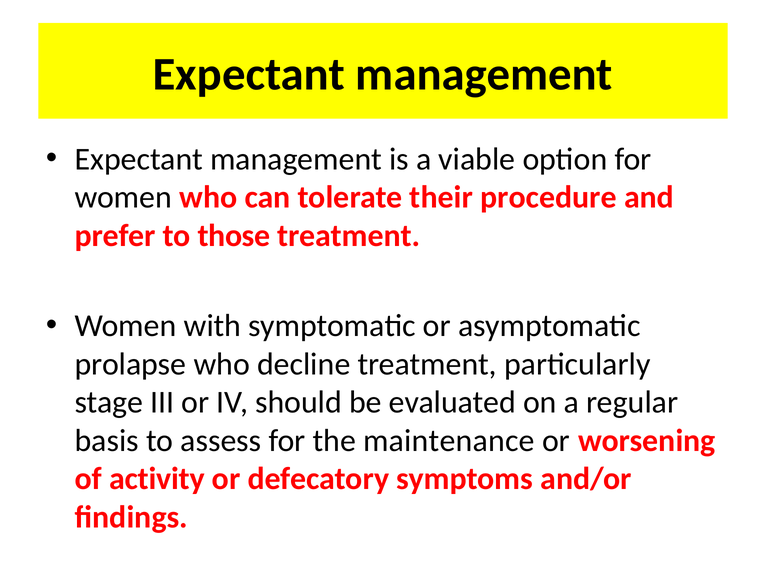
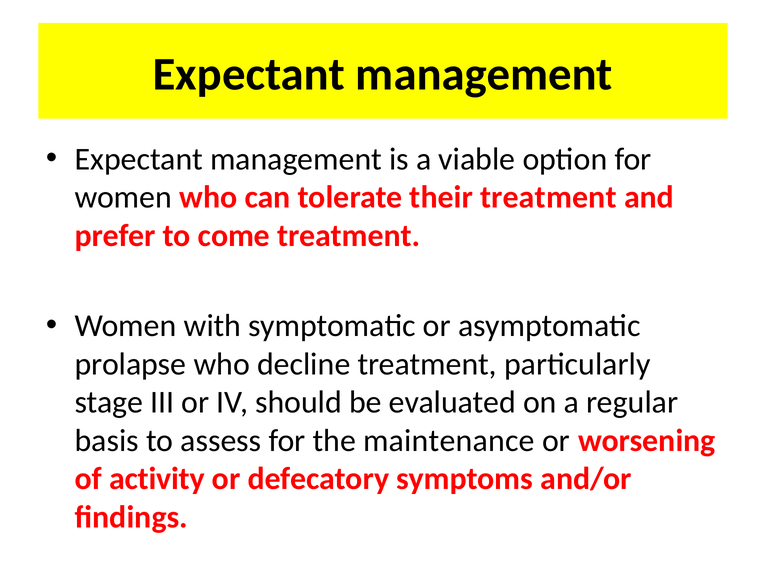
their procedure: procedure -> treatment (548, 198)
those: those -> come (234, 236)
